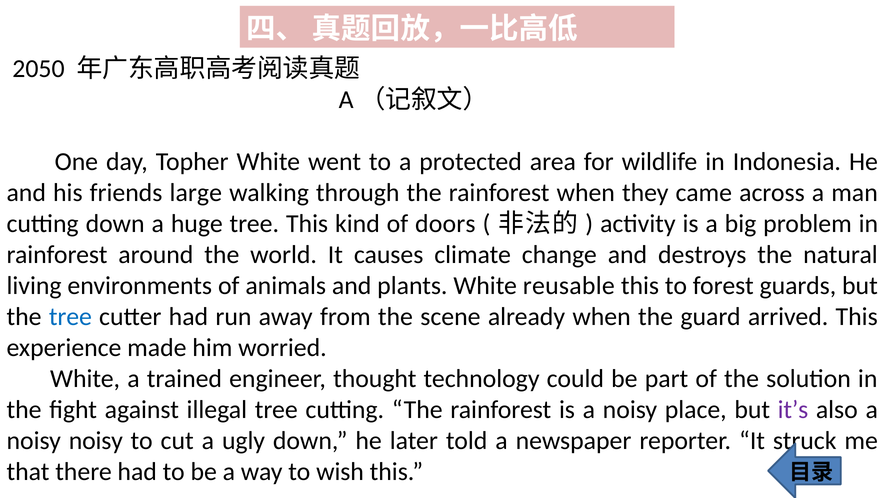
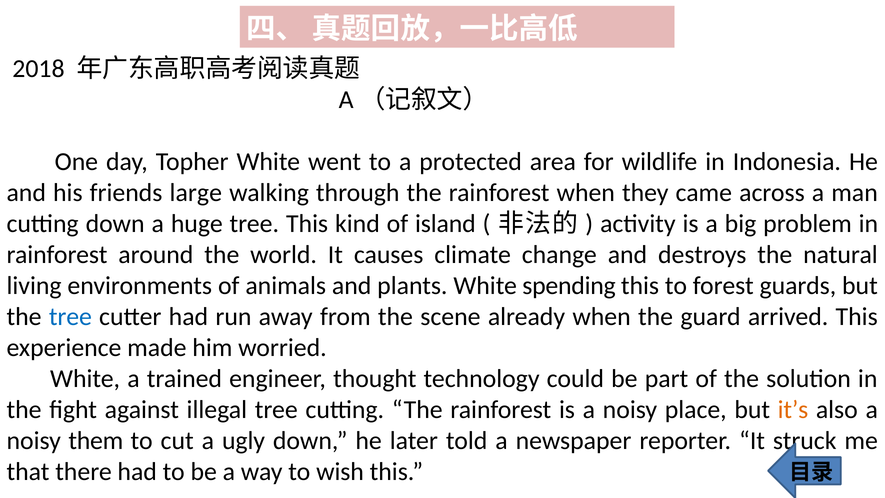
2050: 2050 -> 2018 (38, 69)
doors: doors -> island (445, 224)
reusable: reusable -> spending (569, 286)
it’s colour: purple -> orange (793, 410)
noisy noisy: noisy -> them (96, 441)
